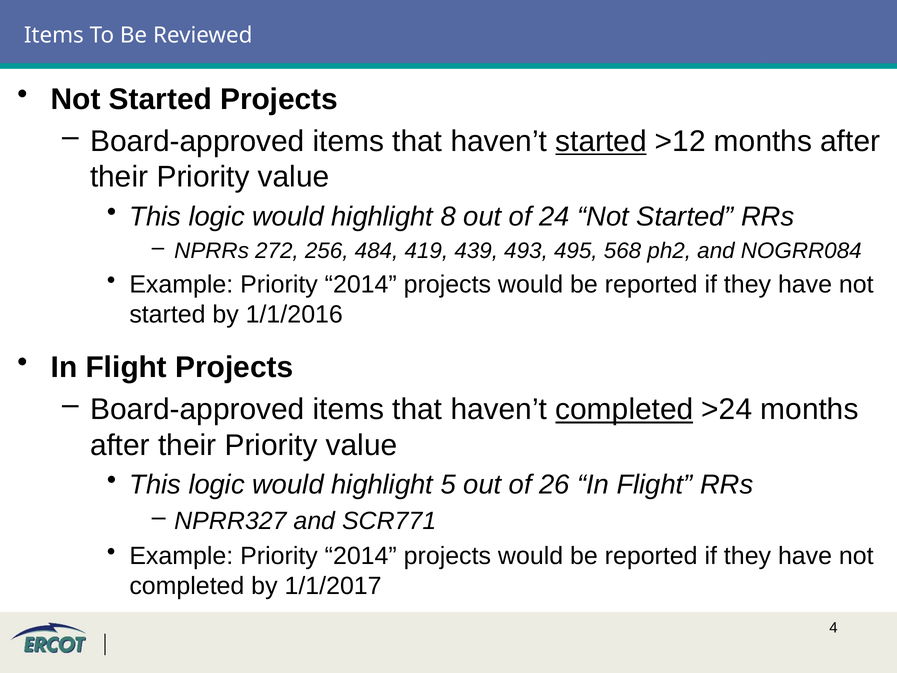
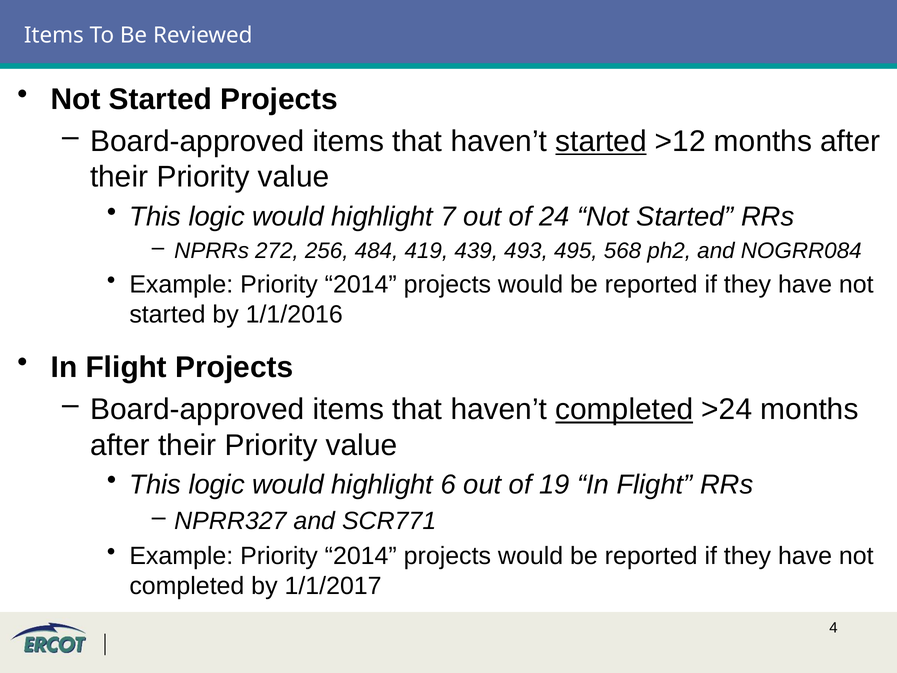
8: 8 -> 7 (448, 217)
5: 5 -> 6 (448, 485)
26: 26 -> 19 (554, 485)
